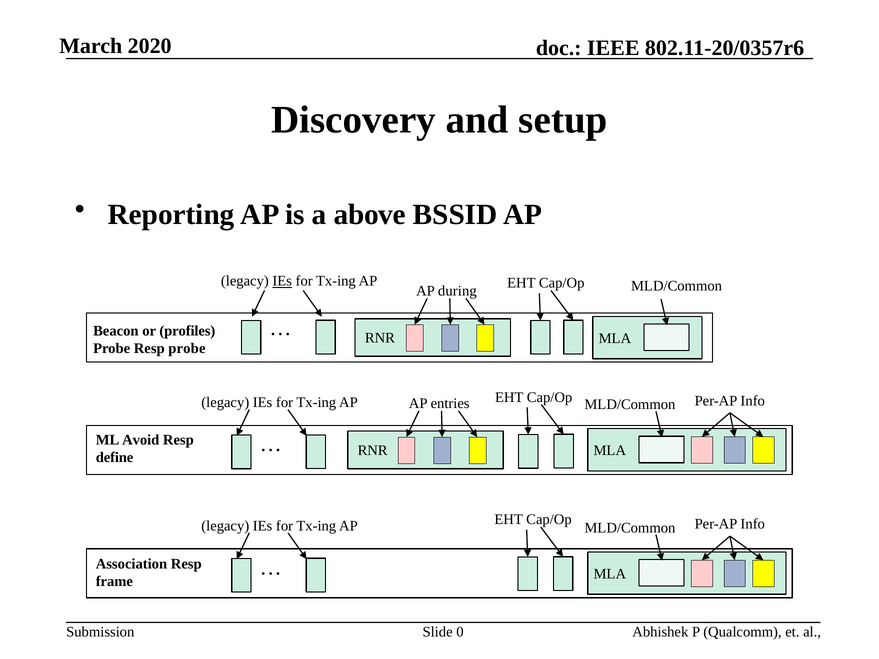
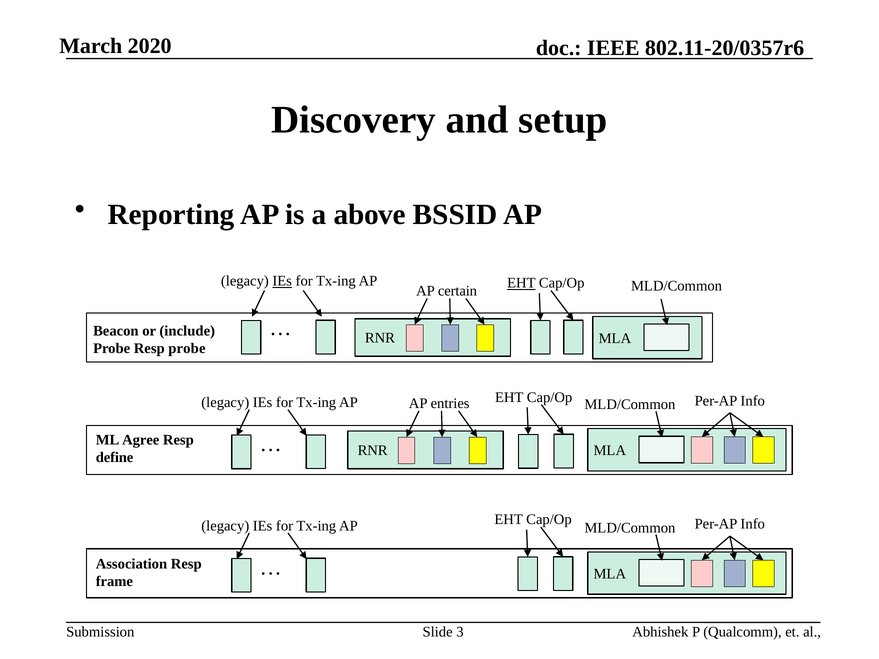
EHT underline: none -> present (521, 283)
during: during -> certain (457, 291)
profiles: profiles -> include (187, 331)
Avoid: Avoid -> Agree (141, 440)
0: 0 -> 3 (460, 632)
